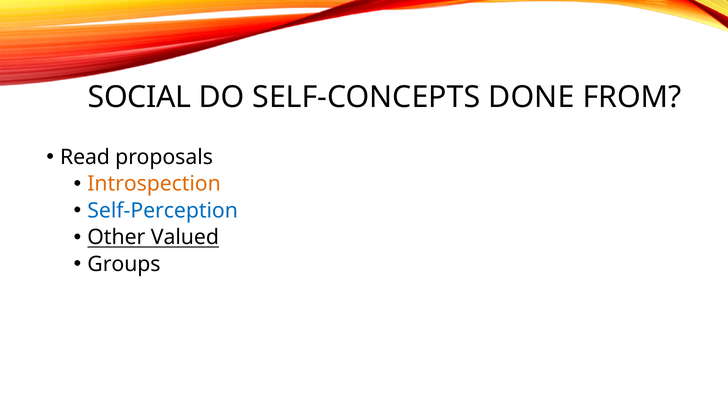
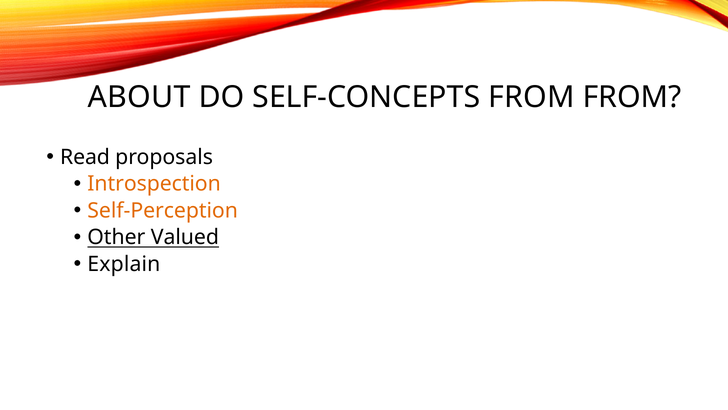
SOCIAL: SOCIAL -> ABOUT (139, 97)
SELF-CONCEPTS DONE: DONE -> FROM (531, 97)
Self-Perception colour: blue -> orange (163, 210)
Groups: Groups -> Explain (124, 264)
